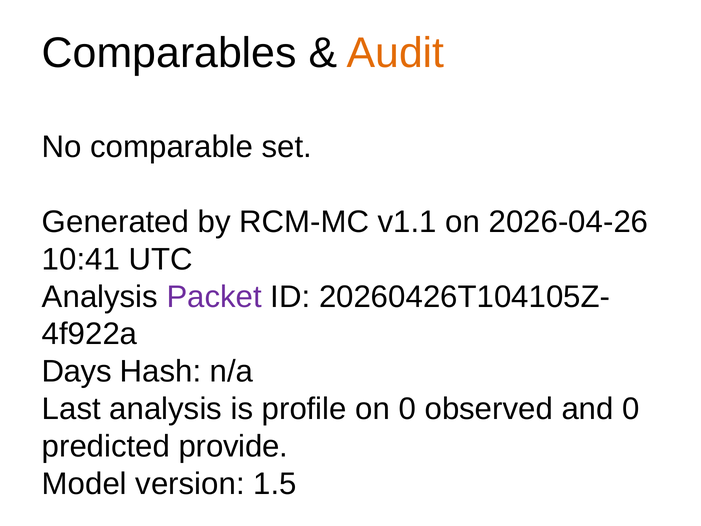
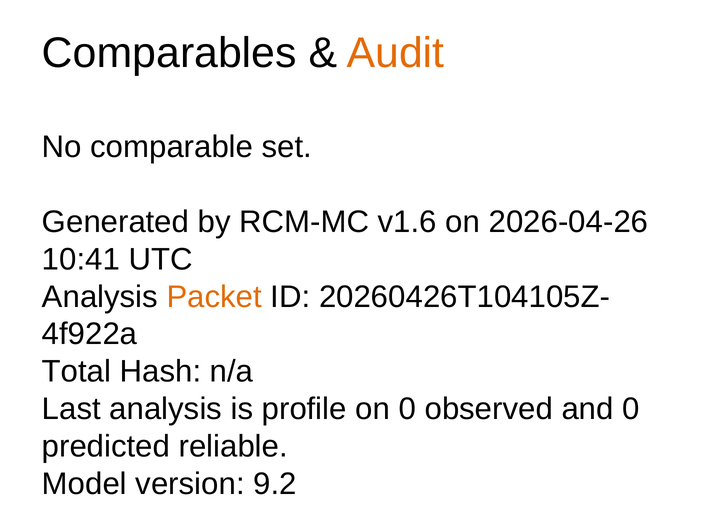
v1.1: v1.1 -> v1.6 (407, 222)
Packet colour: purple -> orange (214, 297)
Days: Days -> Total (77, 371)
provide: provide -> reliable (233, 446)
1.5: 1.5 -> 9.2 (275, 484)
